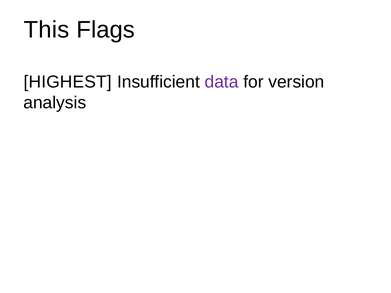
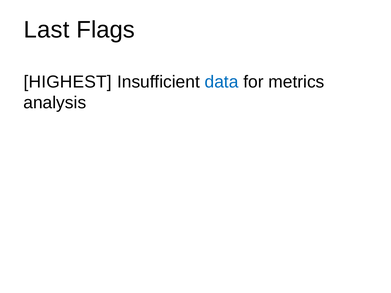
This: This -> Last (47, 30)
data colour: purple -> blue (222, 82)
version: version -> metrics (296, 82)
